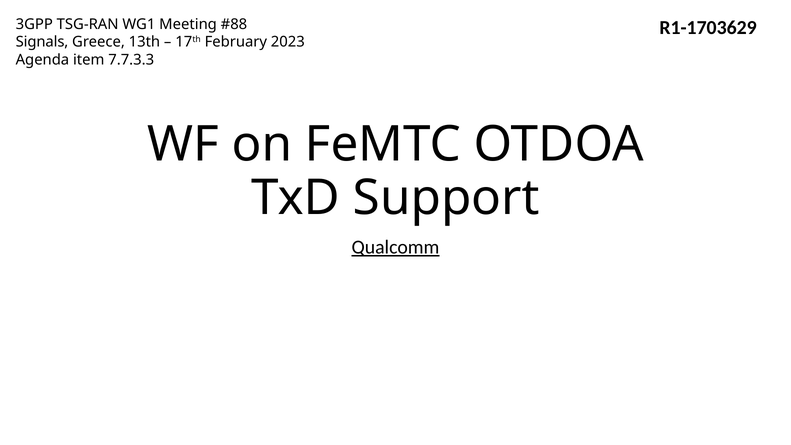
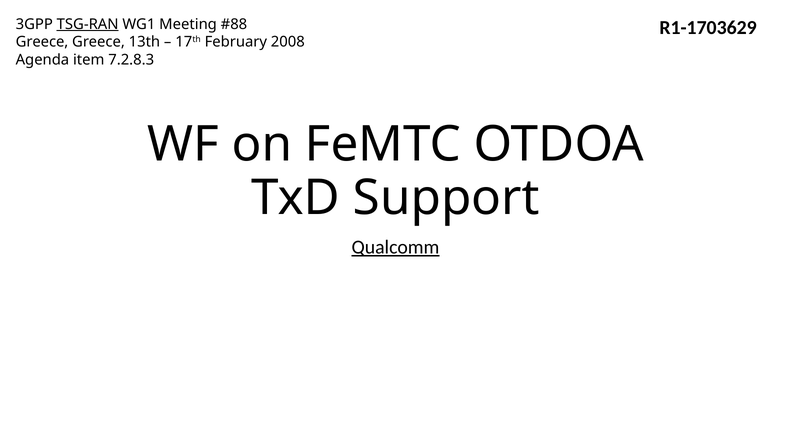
TSG-RAN underline: none -> present (88, 24)
Signals: Signals -> Greece (42, 42)
2023: 2023 -> 2008 (288, 42)
7.7.3.3: 7.7.3.3 -> 7.2.8.3 (131, 60)
